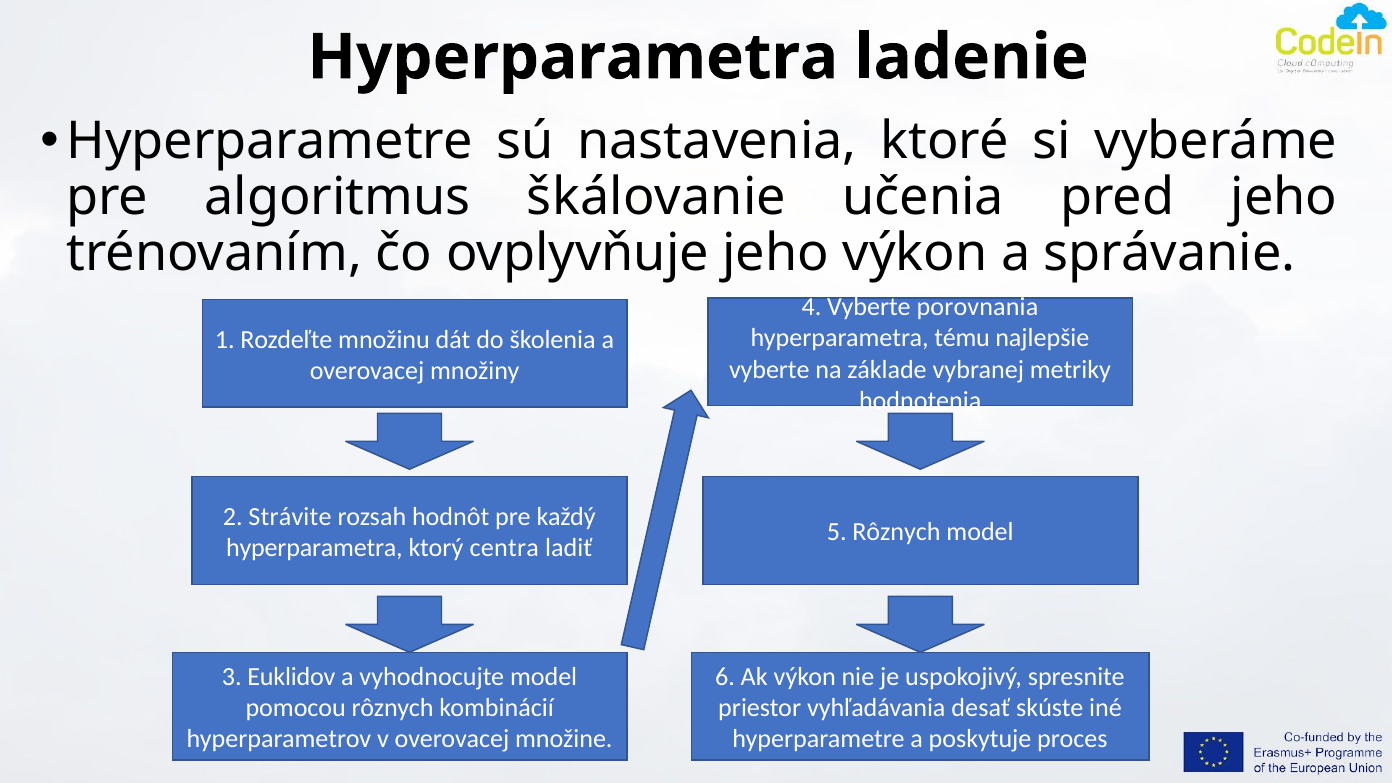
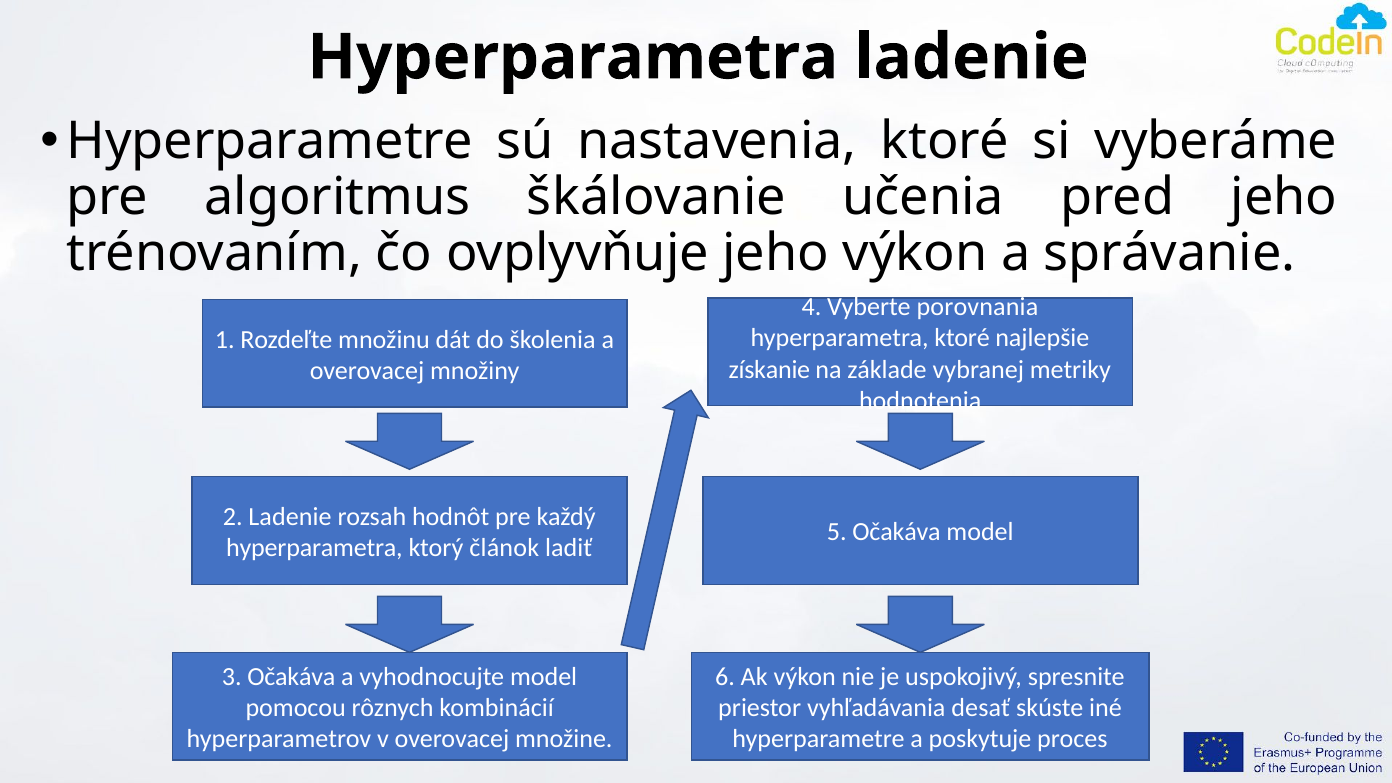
hyperparametra tému: tému -> ktoré (962, 338)
vyberte: vyberte -> získanie (769, 369)
2 Strávite: Strávite -> Ladenie (290, 517)
5 Rôznych: Rôznych -> Očakáva (897, 532)
centra: centra -> článok (504, 548)
3 Euklidov: Euklidov -> Očakáva (291, 677)
